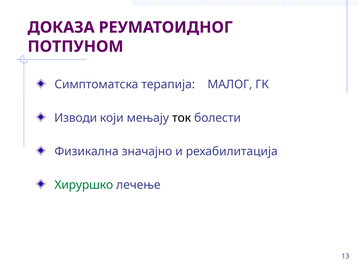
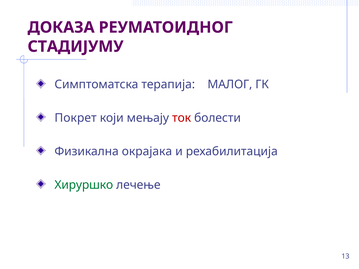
ПОТПУНОМ: ПОТПУНОМ -> СТАДИЈУМУ (76, 47)
Изводи: Изводи -> Покрет (76, 118)
ток colour: black -> red (182, 118)
значајно: значајно -> окрајака (147, 152)
